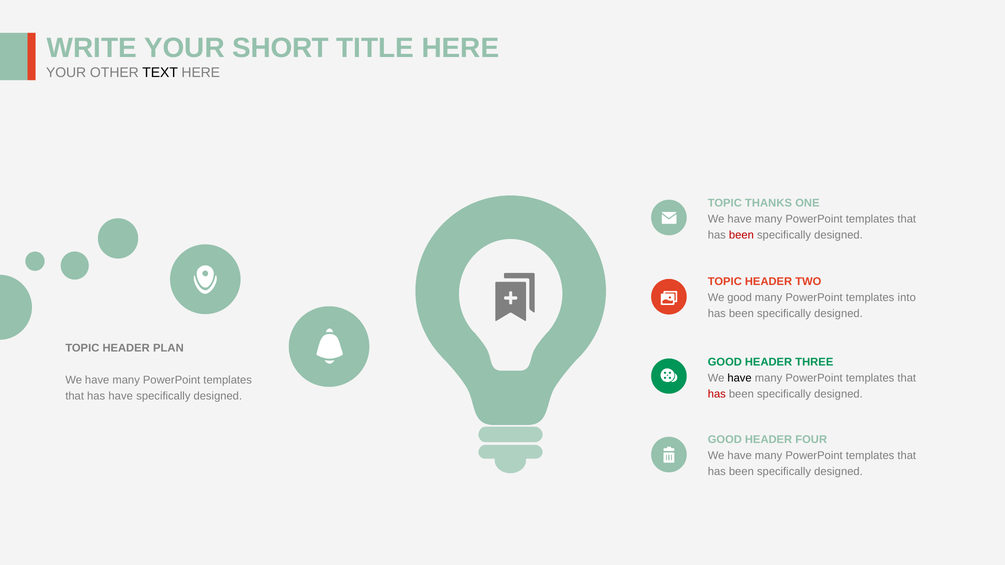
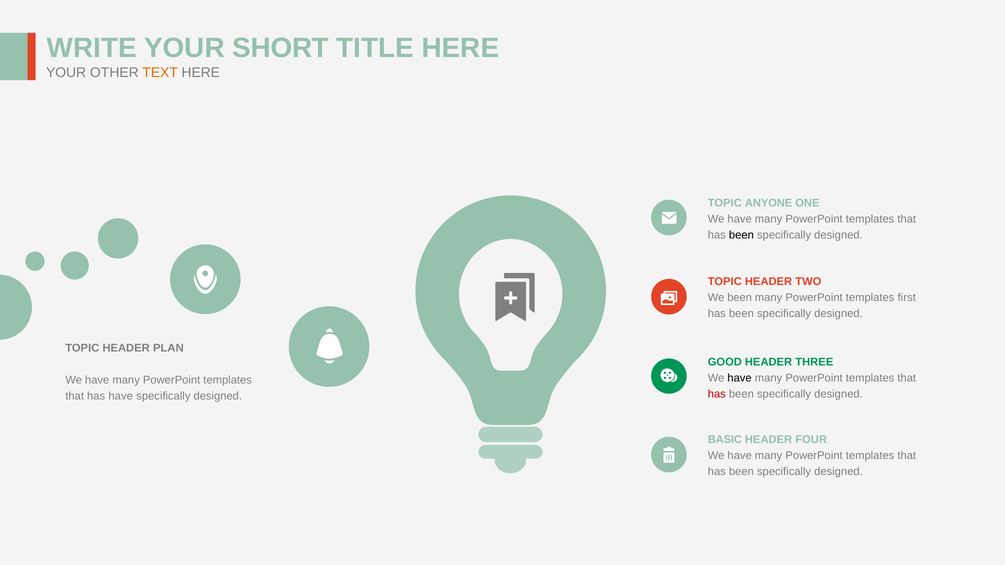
TEXT colour: black -> orange (160, 73)
THANKS: THANKS -> ANYONE (769, 203)
been colour: red -> black (741, 235)
We good: good -> been (740, 298)
into: into -> first (907, 298)
GOOD: GOOD -> BASIC (725, 440)
